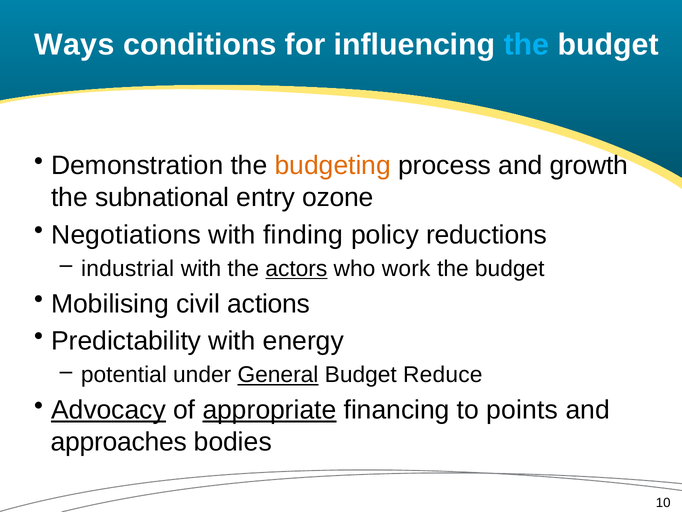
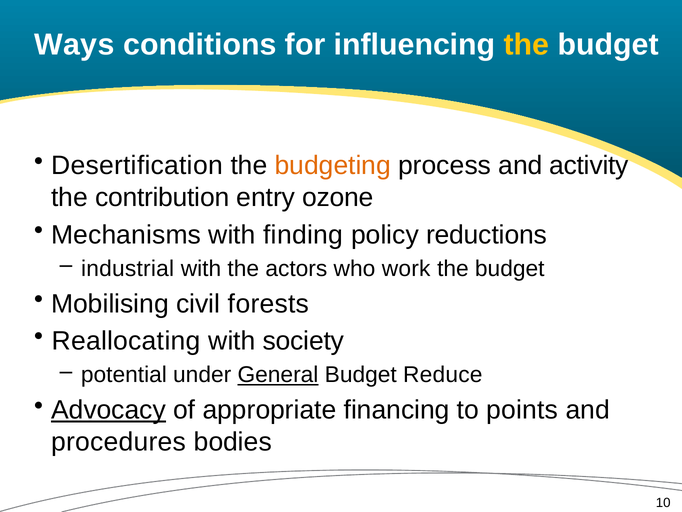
the colour: light blue -> yellow (526, 45)
Demonstration: Demonstration -> Desertification (137, 166)
growth: growth -> activity (589, 166)
subnational: subnational -> contribution (162, 197)
Negotiations: Negotiations -> Mechanisms (126, 235)
actors underline: present -> none (296, 268)
actions: actions -> forests (269, 304)
Predictability: Predictability -> Reallocating (126, 341)
energy: energy -> society (303, 341)
appropriate underline: present -> none (270, 410)
approaches: approaches -> procedures (119, 442)
